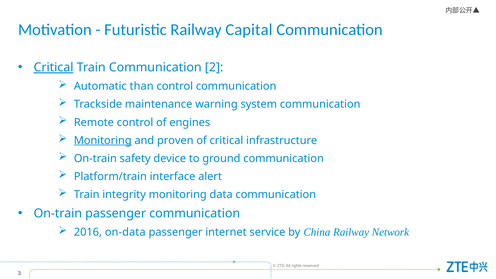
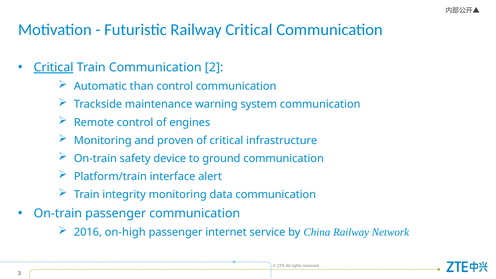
Railway Capital: Capital -> Critical (249, 30)
Monitoring underline: present -> none (103, 140)
on-data: on-data -> on-high (125, 232)
